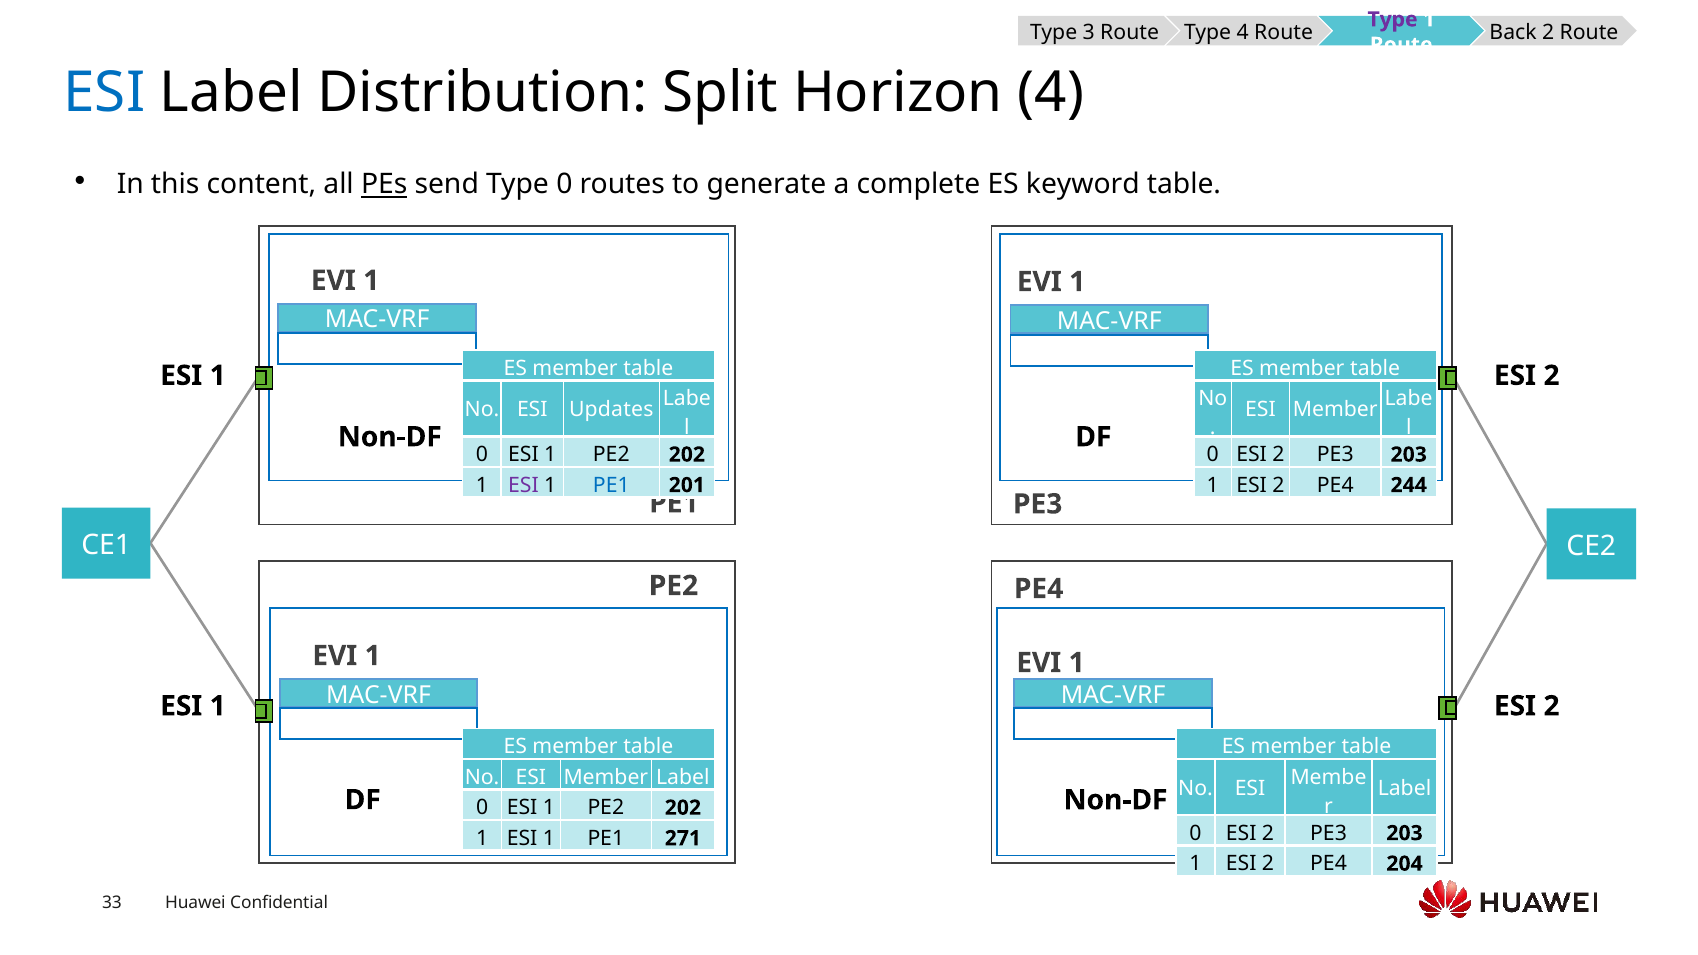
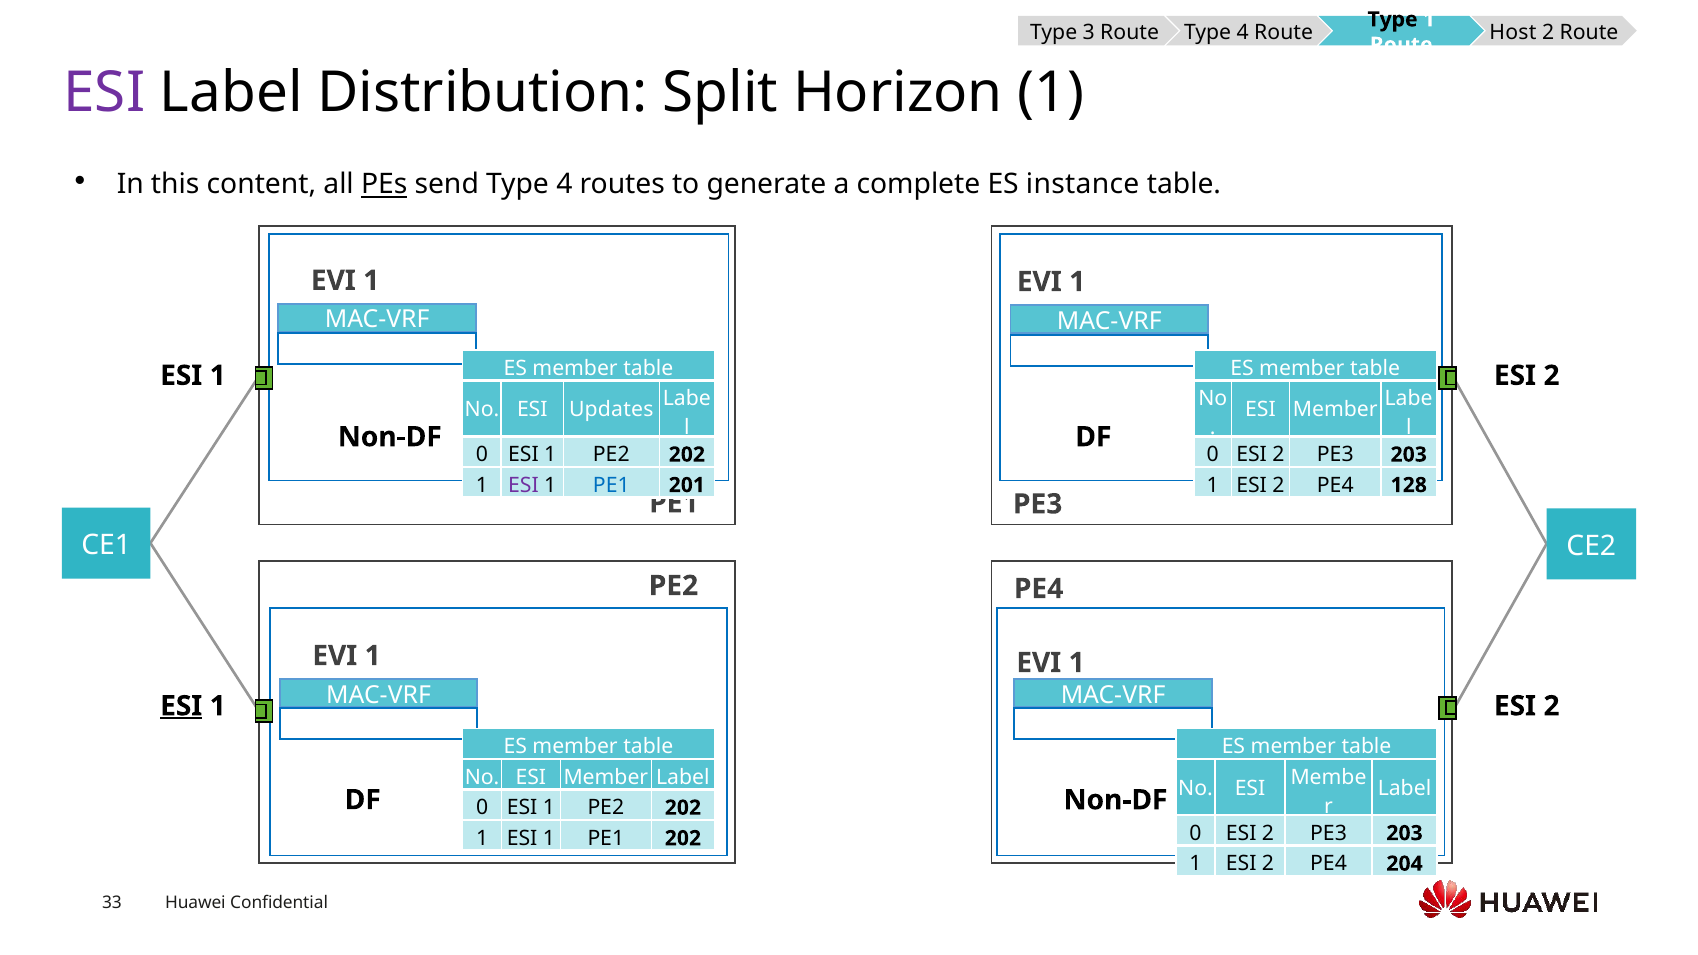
Type colour: purple -> black (1393, 19)
Back: Back -> Host (1513, 32)
ESI colour: blue -> purple (104, 93)
Horizon 4: 4 -> 1 (1051, 93)
send Type 0: 0 -> 4 (564, 185)
keyword: keyword -> instance (1083, 185)
244: 244 -> 128 (1409, 485)
ESI underline: none -> present (181, 706)
PE1 271: 271 -> 202 (683, 838)
